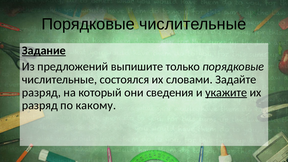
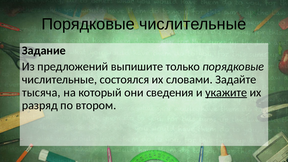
Задание underline: present -> none (44, 51)
разряд: разряд -> тысяча (41, 92)
какому: какому -> втором (96, 105)
